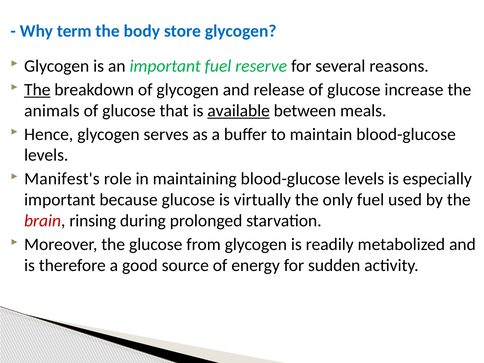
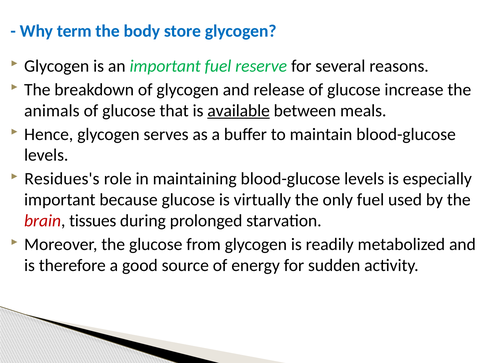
The underline: present -> none (37, 90)
Manifest's: Manifest's -> Residues's (62, 179)
rinsing: rinsing -> tissues (93, 221)
